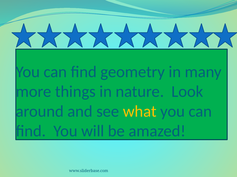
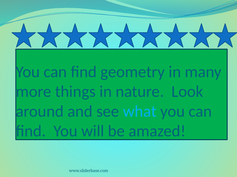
what colour: yellow -> light blue (140, 112)
